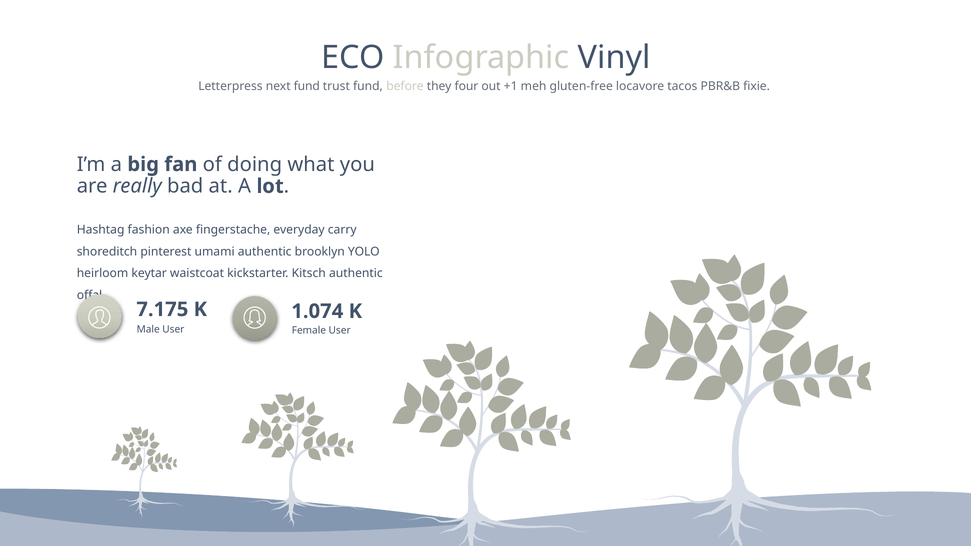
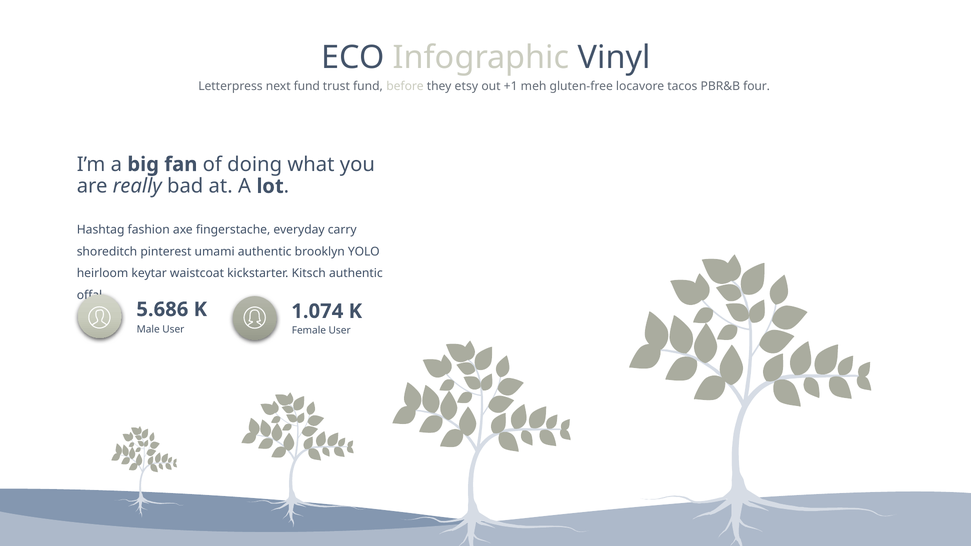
four: four -> etsy (466, 86)
fixie: fixie -> four (757, 86)
7.175: 7.175 -> 5.686 (162, 310)
